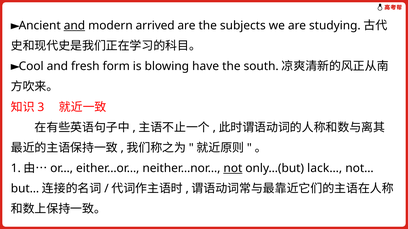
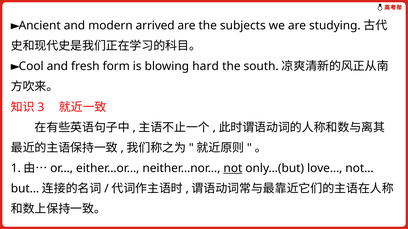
and underline: present -> none (74, 26)
have: have -> hard (206, 67)
lack…: lack… -> love… (325, 169)
